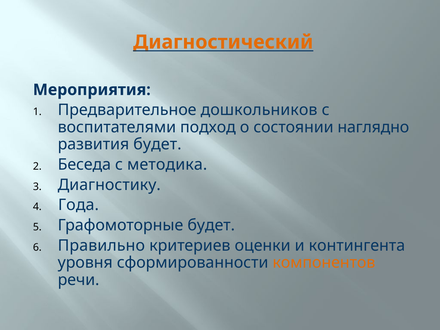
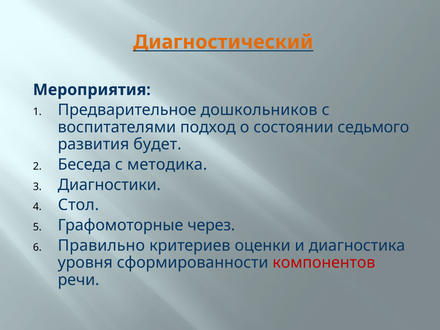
наглядно: наглядно -> седьмого (373, 127)
Диагностику: Диагностику -> Диагностики (109, 185)
Года: Года -> Стол (78, 205)
Графомоторные будет: будет -> через (211, 225)
контингента: контингента -> диагностика (357, 246)
компонентов colour: orange -> red (324, 263)
